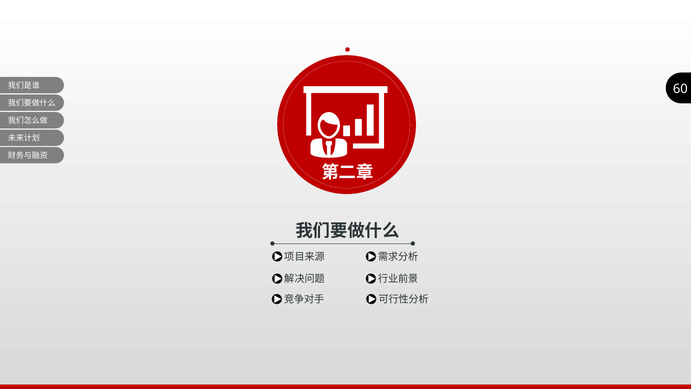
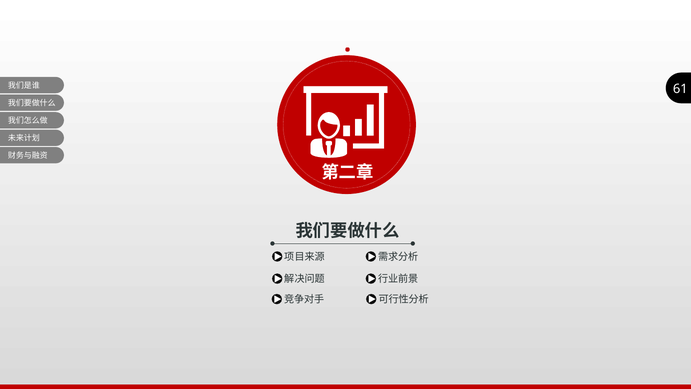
60: 60 -> 61 (680, 89)
